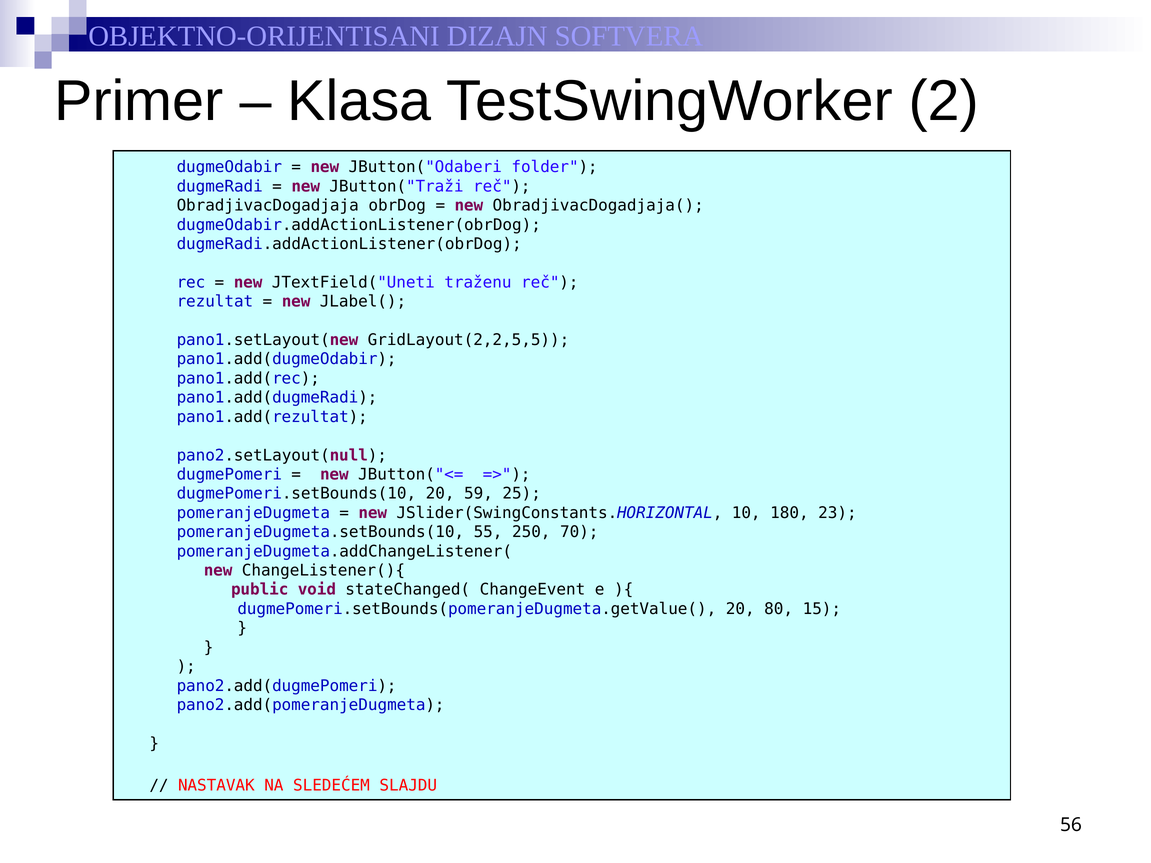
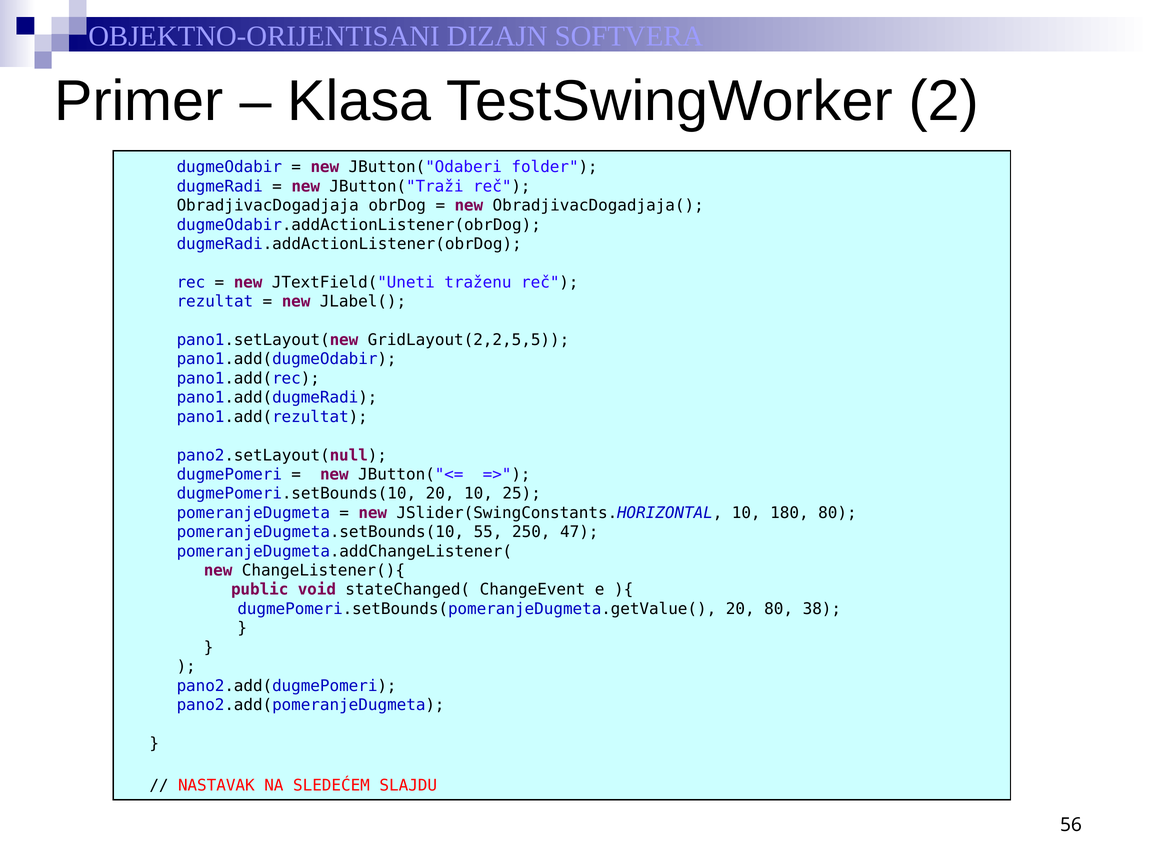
20 59: 59 -> 10 (479, 494)
180 23: 23 -> 80 (837, 513)
70: 70 -> 47 (579, 532)
15: 15 -> 38 (822, 609)
